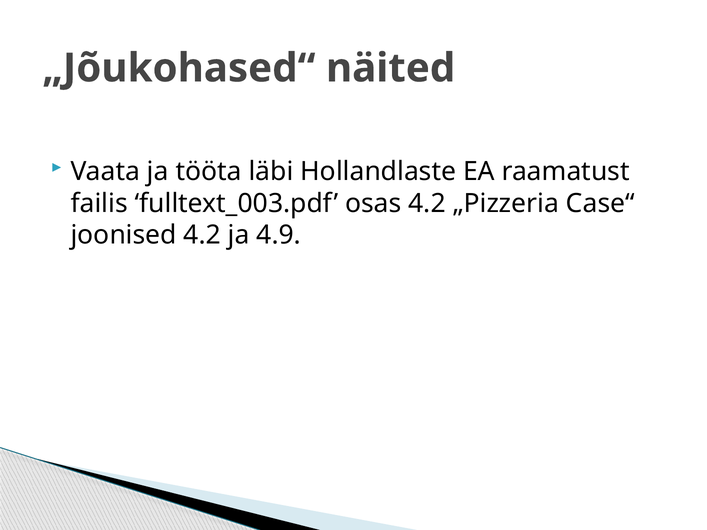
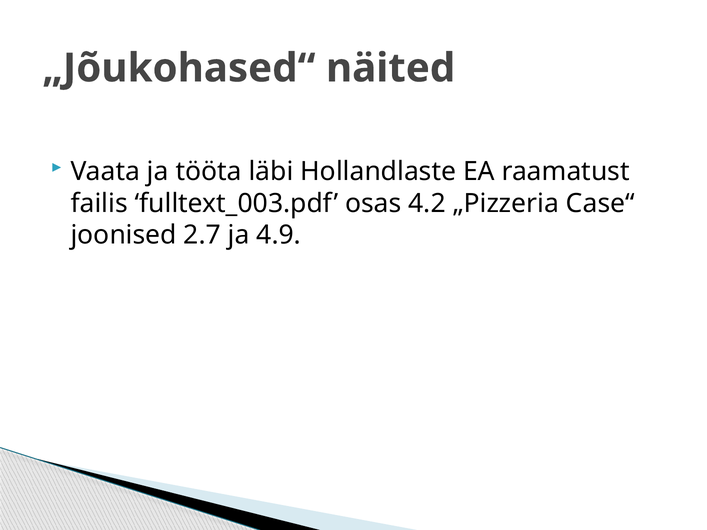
joonised 4.2: 4.2 -> 2.7 (202, 235)
